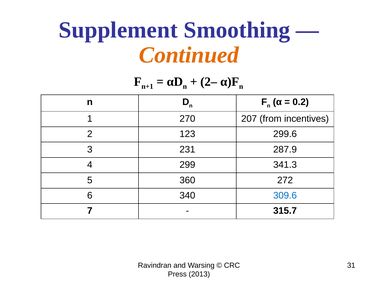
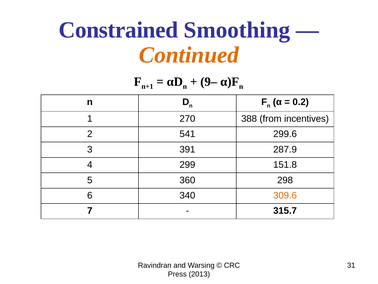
Supplement: Supplement -> Constrained (118, 30)
2–: 2– -> 9– (209, 81)
207: 207 -> 388 (249, 119)
123: 123 -> 541 (187, 134)
231: 231 -> 391 (187, 149)
341.3: 341.3 -> 151.8 (285, 165)
272: 272 -> 298 (285, 180)
309.6 colour: blue -> orange (285, 195)
